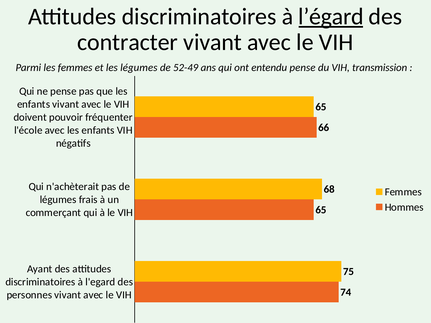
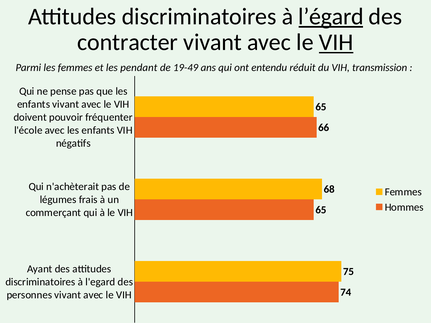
VIH underline: none -> present (336, 42)
les légumes: légumes -> pendant (139, 68)
52-49: 52-49 -> 19-49 (186, 68)
entendu pense: pense -> réduit (303, 68)
